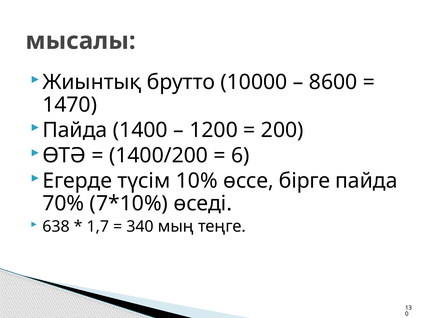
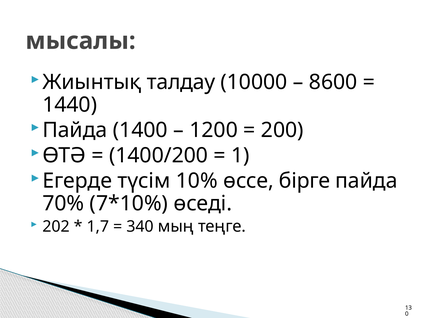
брутто: брутто -> талдау (181, 82)
1470: 1470 -> 1440 (70, 105)
6: 6 -> 1 (240, 156)
638: 638 -> 202 (56, 227)
